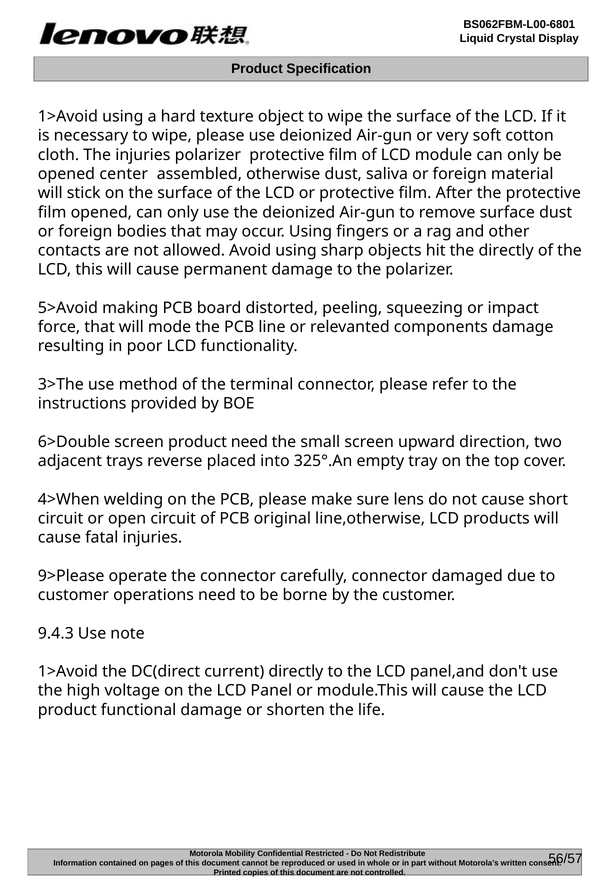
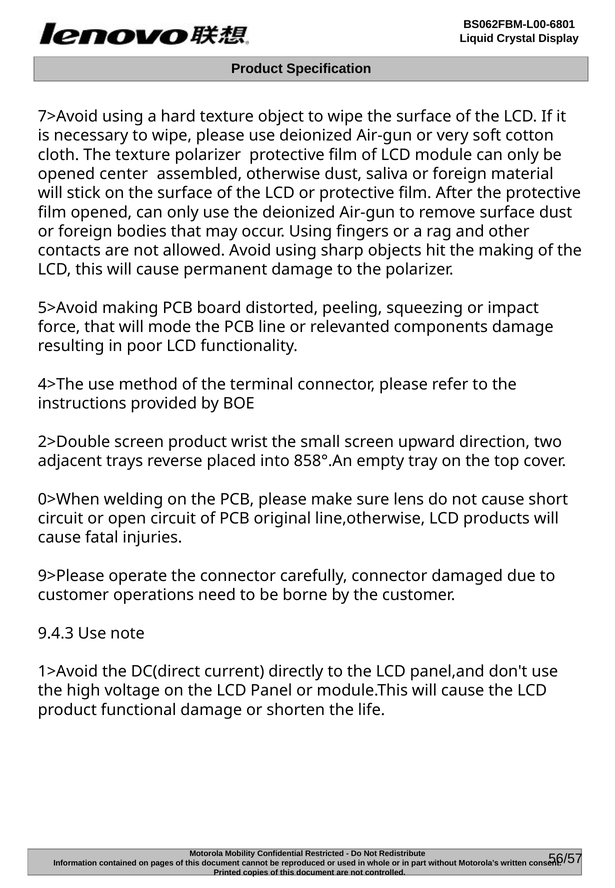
1>Avoid: 1>Avoid -> 7>Avoid (68, 117)
The injuries: injuries -> texture (143, 155)
the directly: directly -> making (506, 251)
3>The: 3>The -> 4>The (61, 385)
6>Double: 6>Double -> 2>Double (74, 442)
product need: need -> wrist (249, 442)
325°.An: 325°.An -> 858°.An (323, 461)
4>When: 4>When -> 0>When (69, 500)
